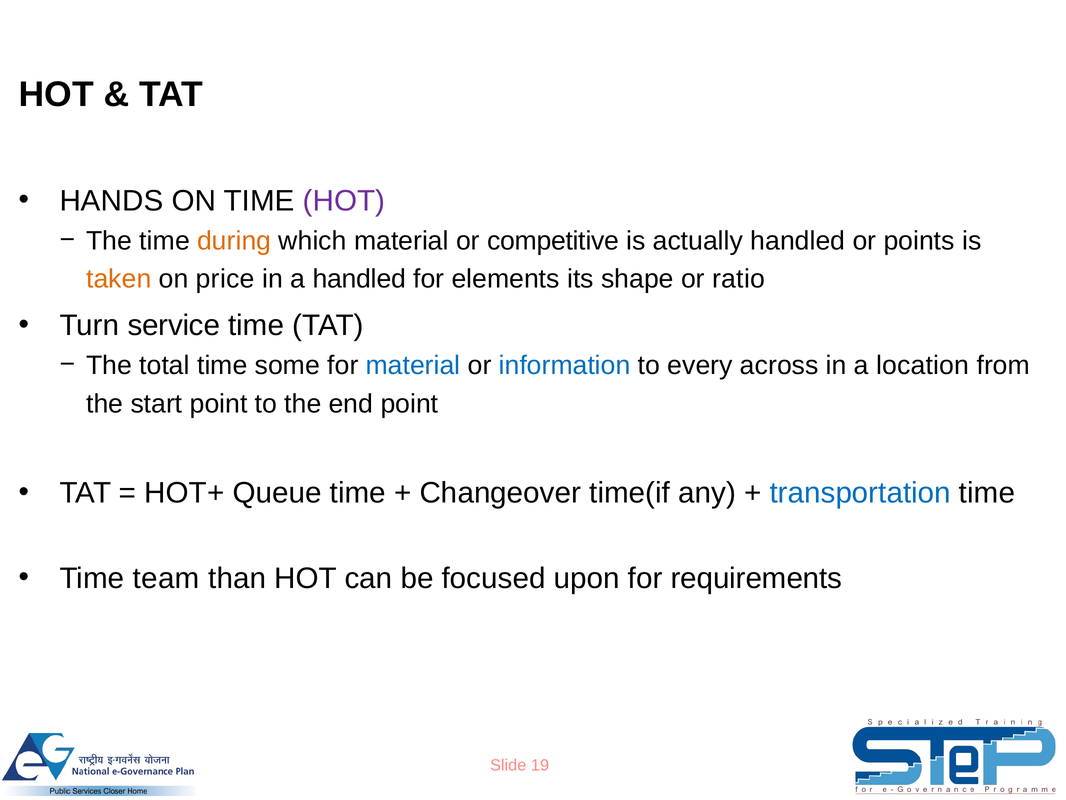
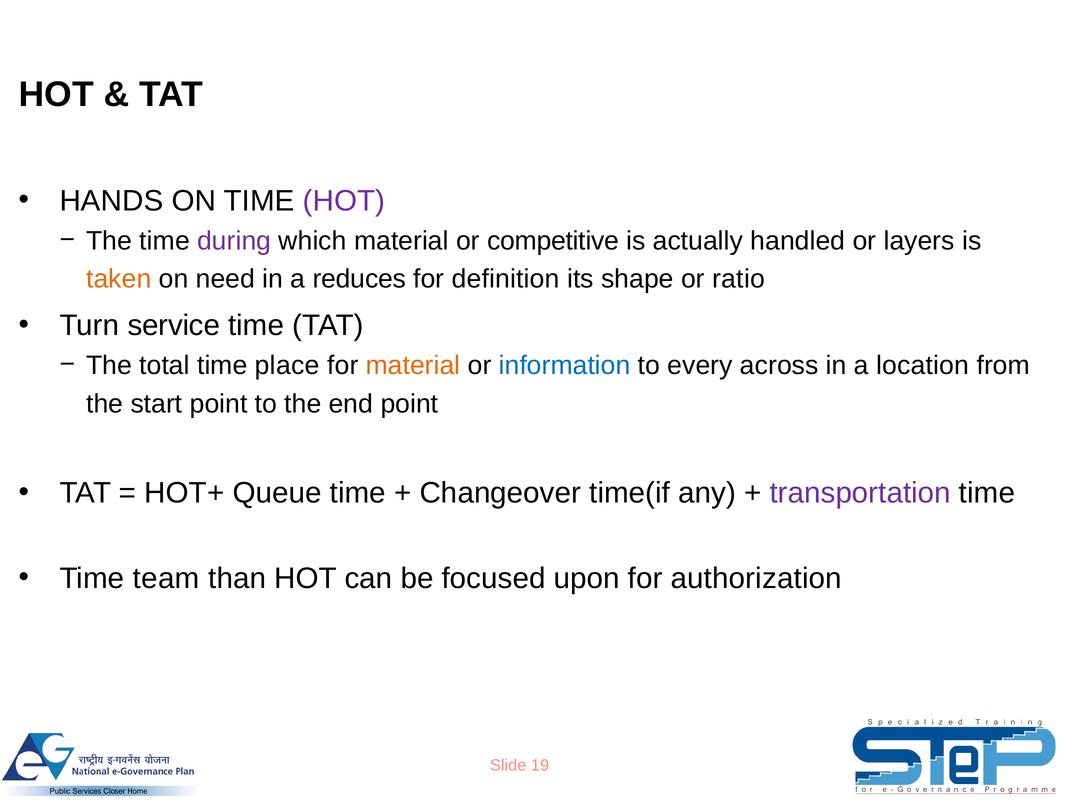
during colour: orange -> purple (234, 241)
points: points -> layers (919, 241)
price: price -> need (225, 279)
a handled: handled -> reduces (359, 279)
elements: elements -> definition (506, 279)
some: some -> place (287, 365)
material colour: blue -> orange (413, 365)
transportation colour: blue -> purple (860, 493)
requirements: requirements -> authorization (756, 578)
